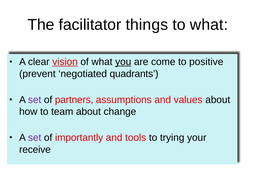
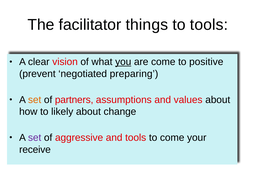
to what: what -> tools (209, 25)
vision underline: present -> none (65, 62)
quadrants: quadrants -> preparing (134, 74)
set colour: purple -> orange (35, 100)
team: team -> likely (62, 112)
importantly: importantly -> aggressive (79, 138)
to trying: trying -> come (172, 138)
